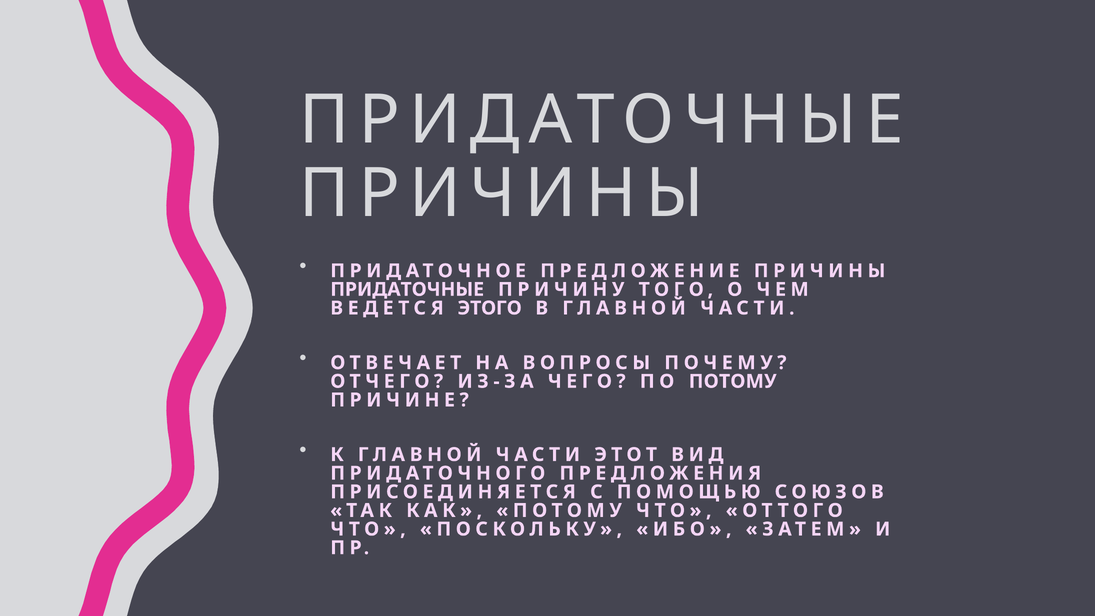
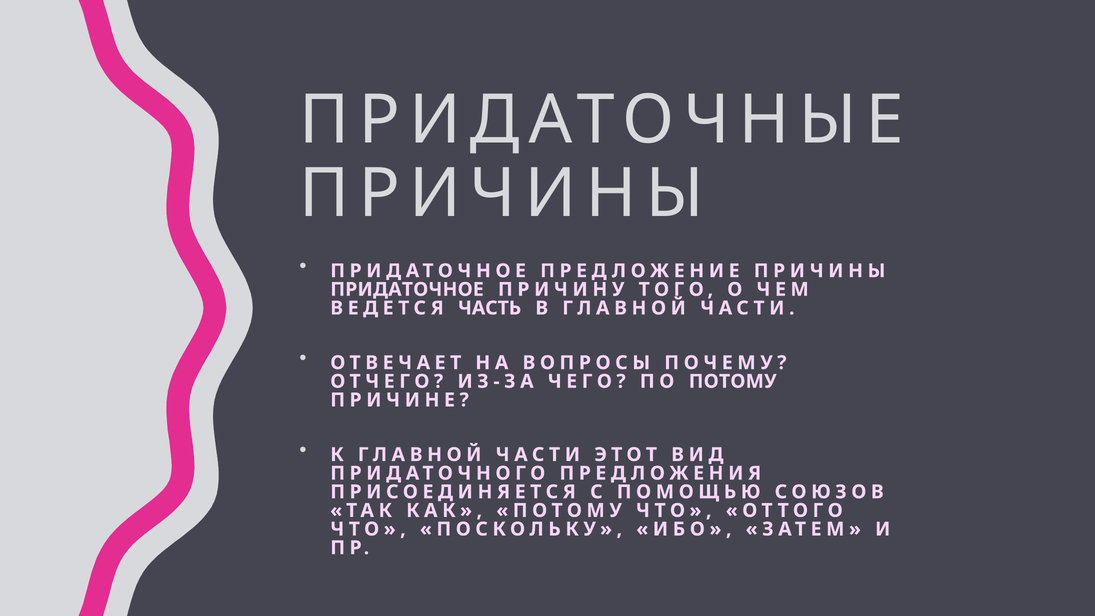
ПРИДАТОЧНЫЕ: ПРИДАТОЧНЫЕ -> ПРИДАТОЧНОЕ (407, 289)
ЭТОГО: ЭТОГО -> ЧАСТЬ (490, 308)
